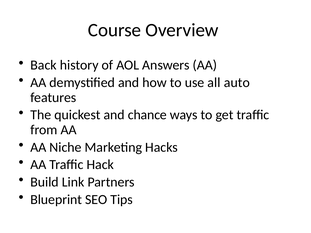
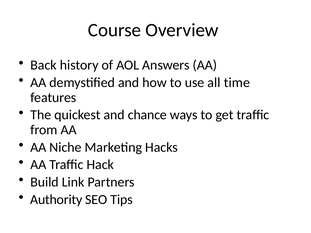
auto: auto -> time (237, 83)
Blueprint: Blueprint -> Authority (56, 200)
